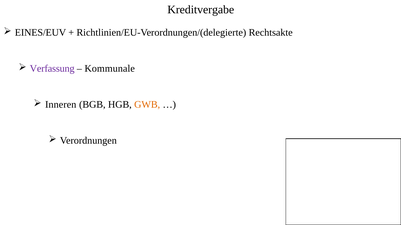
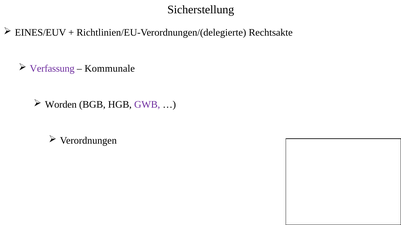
Kreditvergabe: Kreditvergabe -> Sicherstellung (201, 10)
Inneren: Inneren -> Worden (61, 105)
GWB colour: orange -> purple (147, 105)
